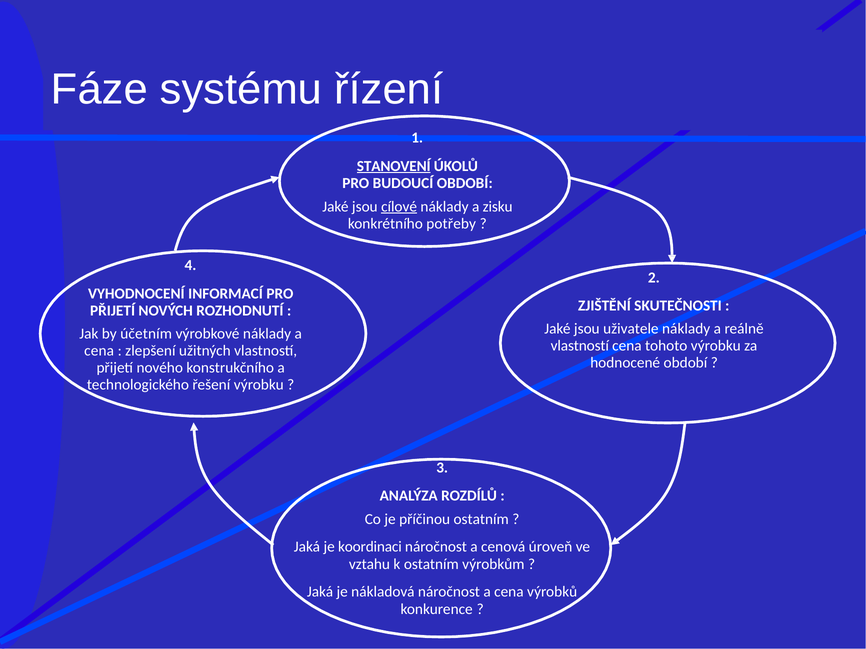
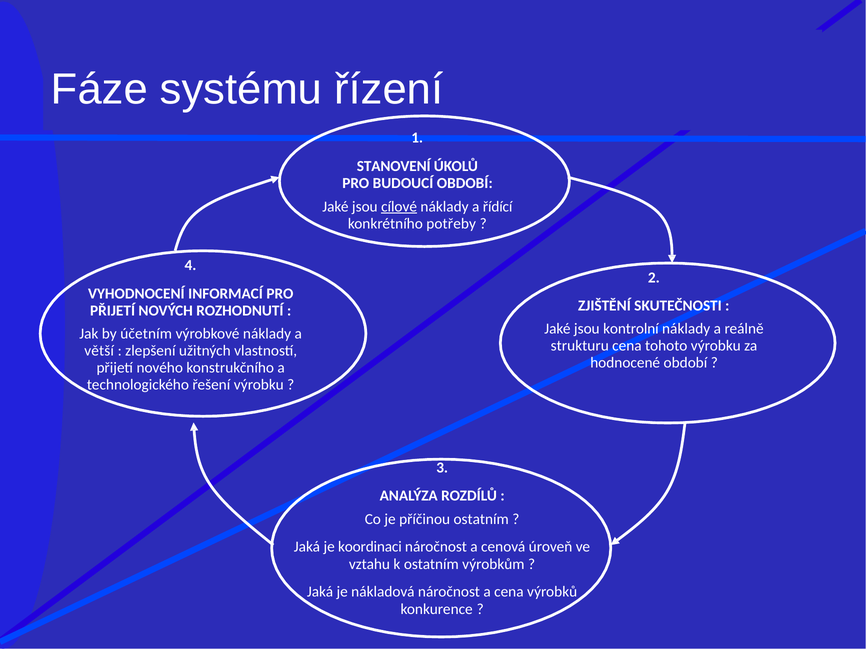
STANOVENÍ underline: present -> none (394, 166)
zisku: zisku -> řídící (498, 207)
uživatele: uživatele -> kontrolní (631, 329)
vlastností: vlastností -> strukturu (580, 346)
cena: cena -> větší (99, 351)
